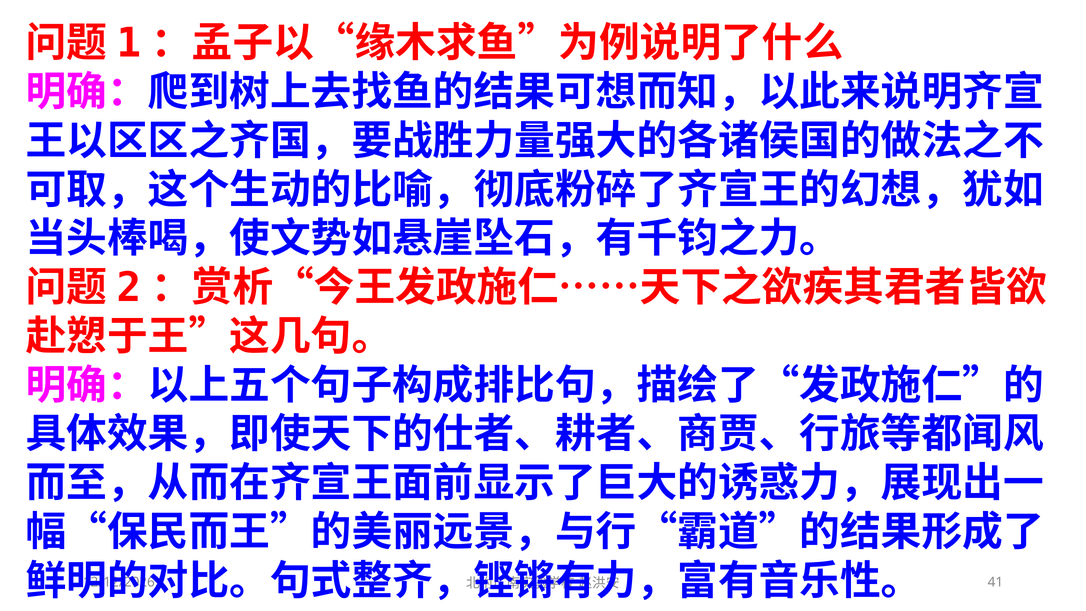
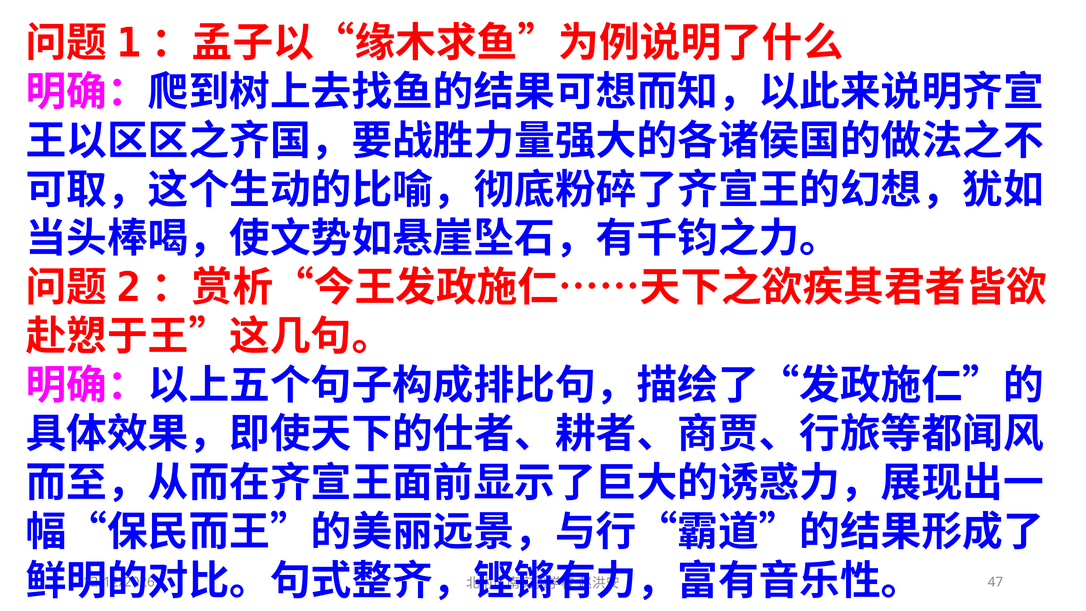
41: 41 -> 47 (995, 582)
